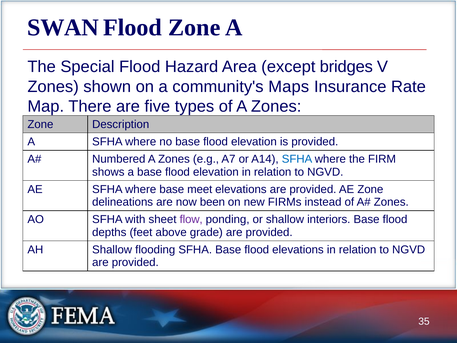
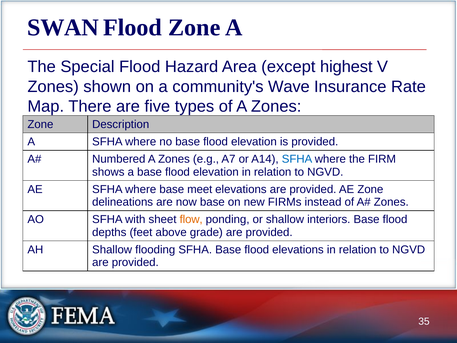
bridges: bridges -> highest (346, 67)
Maps: Maps -> Wave (289, 87)
now been: been -> base (212, 202)
flow colour: purple -> orange (191, 219)
